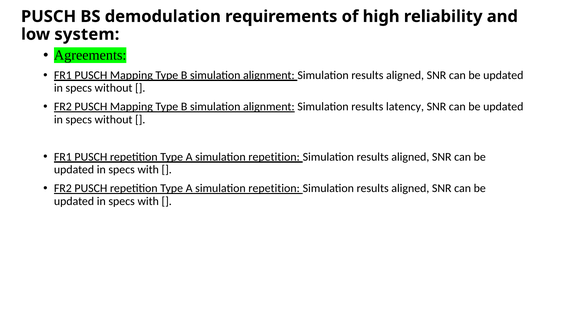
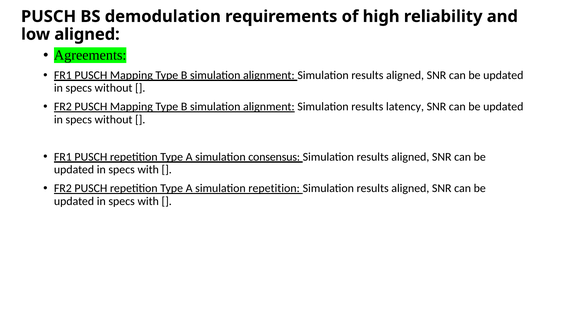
low system: system -> aligned (87, 34)
repetition: repetition -> consensus (274, 157)
